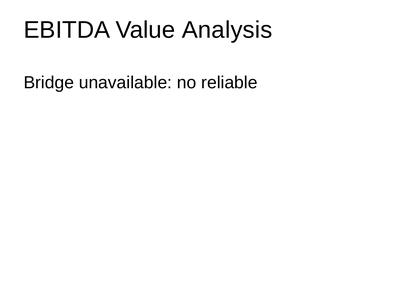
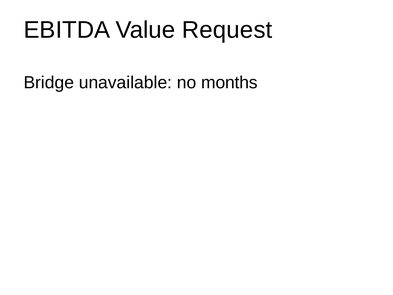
Analysis: Analysis -> Request (227, 30)
reliable: reliable -> months (229, 82)
